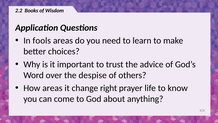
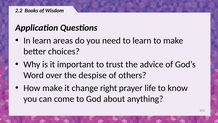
In fools: fools -> learn (42, 41)
How areas: areas -> make (52, 88)
